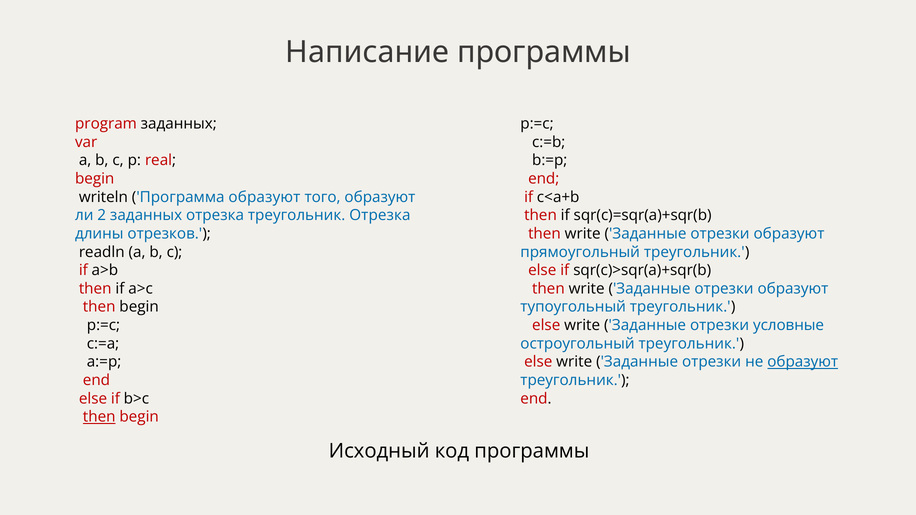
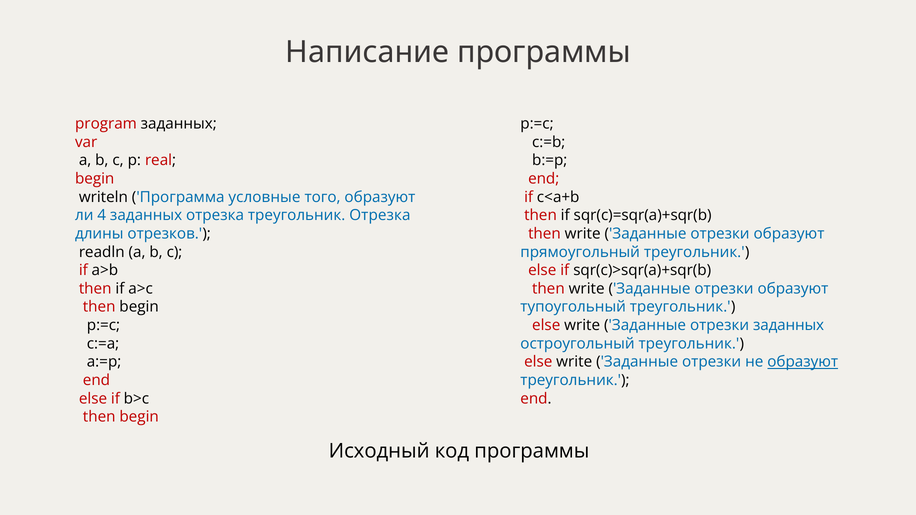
Программа образуют: образуют -> условные (264, 197)
2: 2 -> 4 (102, 215)
отрезки условные: условные -> заданных (789, 325)
then underline: present -> none (99, 417)
